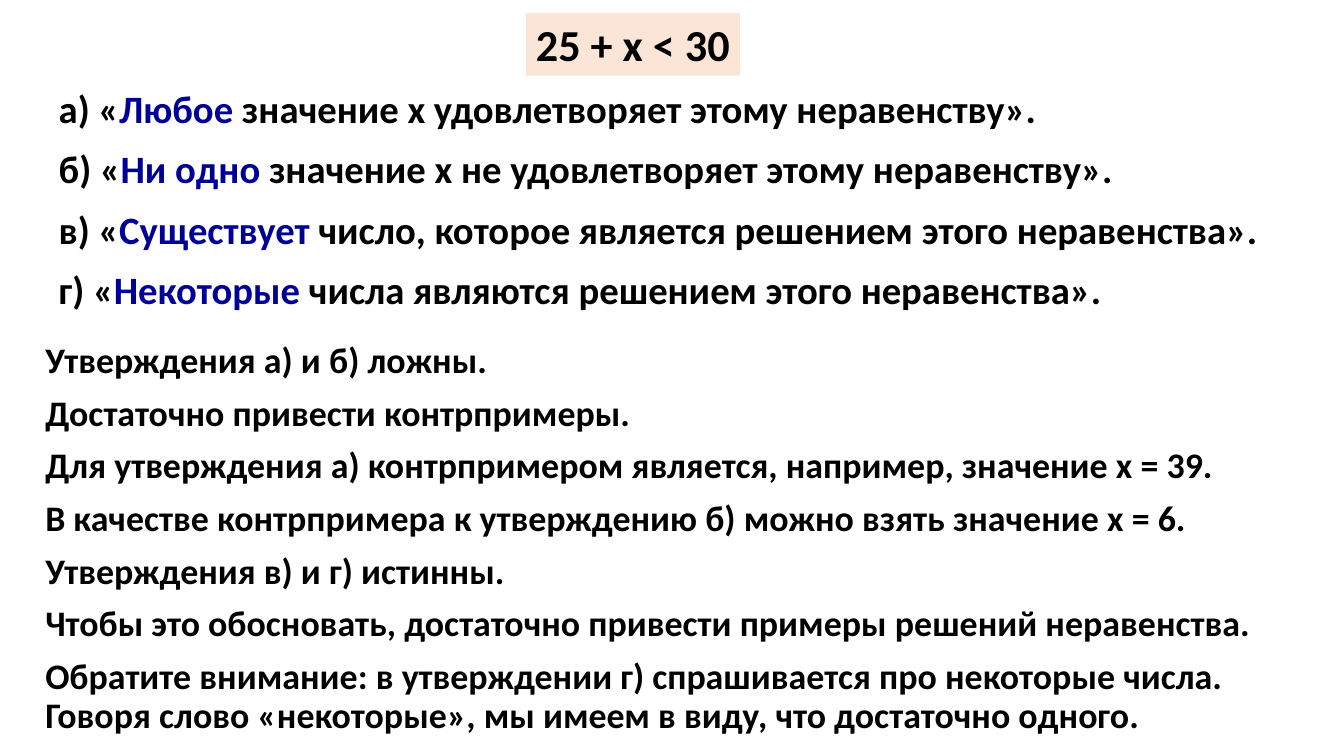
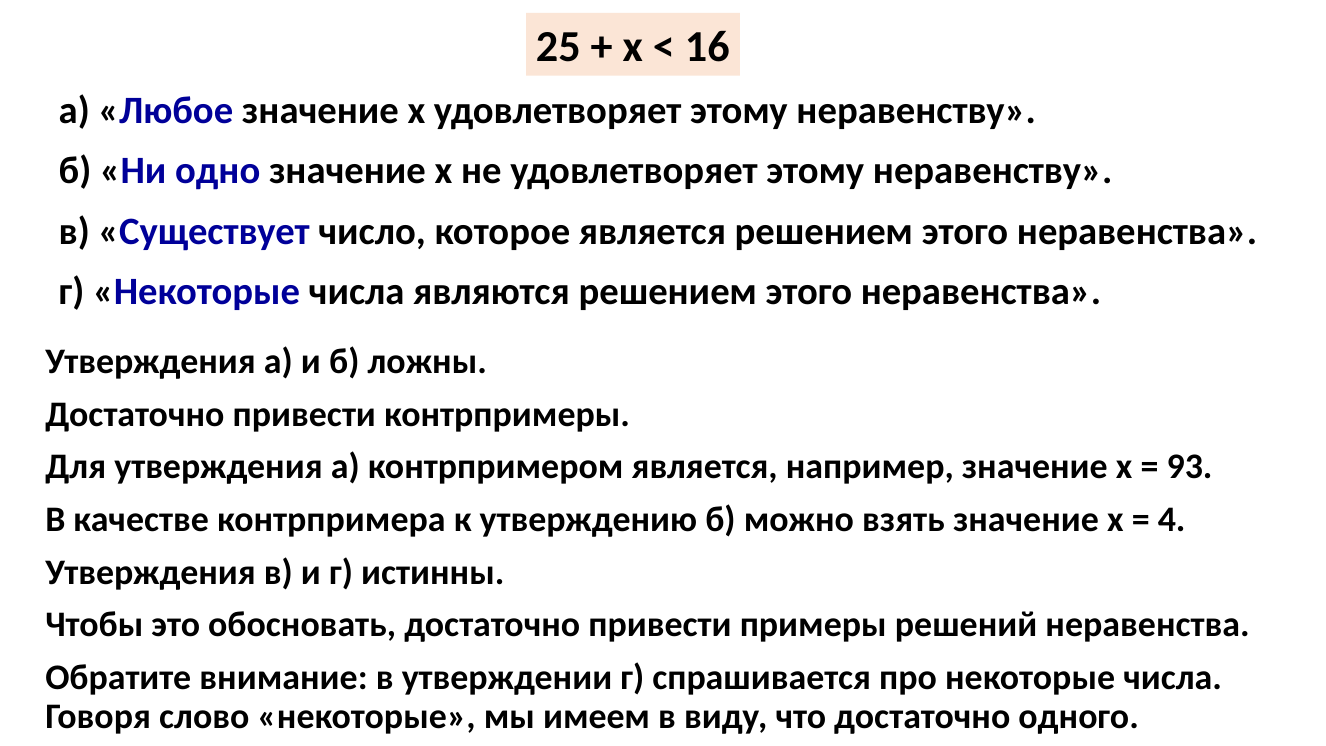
30: 30 -> 16 (707, 47)
39: 39 -> 93 (1190, 467)
6: 6 -> 4 (1172, 520)
